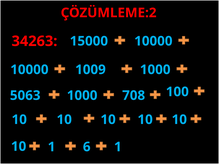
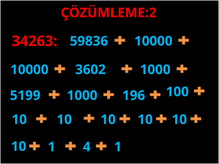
15000: 15000 -> 59836 (89, 41)
1009: 1009 -> 3602 (90, 70)
5063: 5063 -> 5199 (25, 96)
708: 708 -> 196 (134, 96)
6: 6 -> 4 (87, 147)
